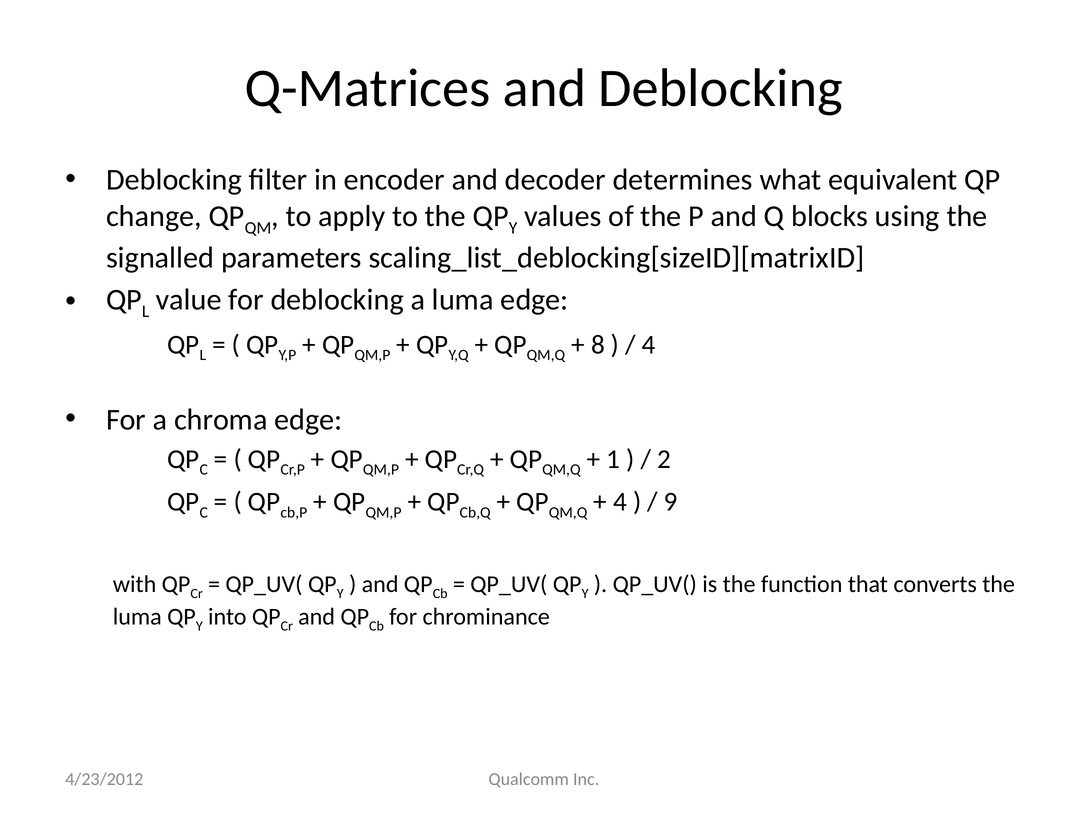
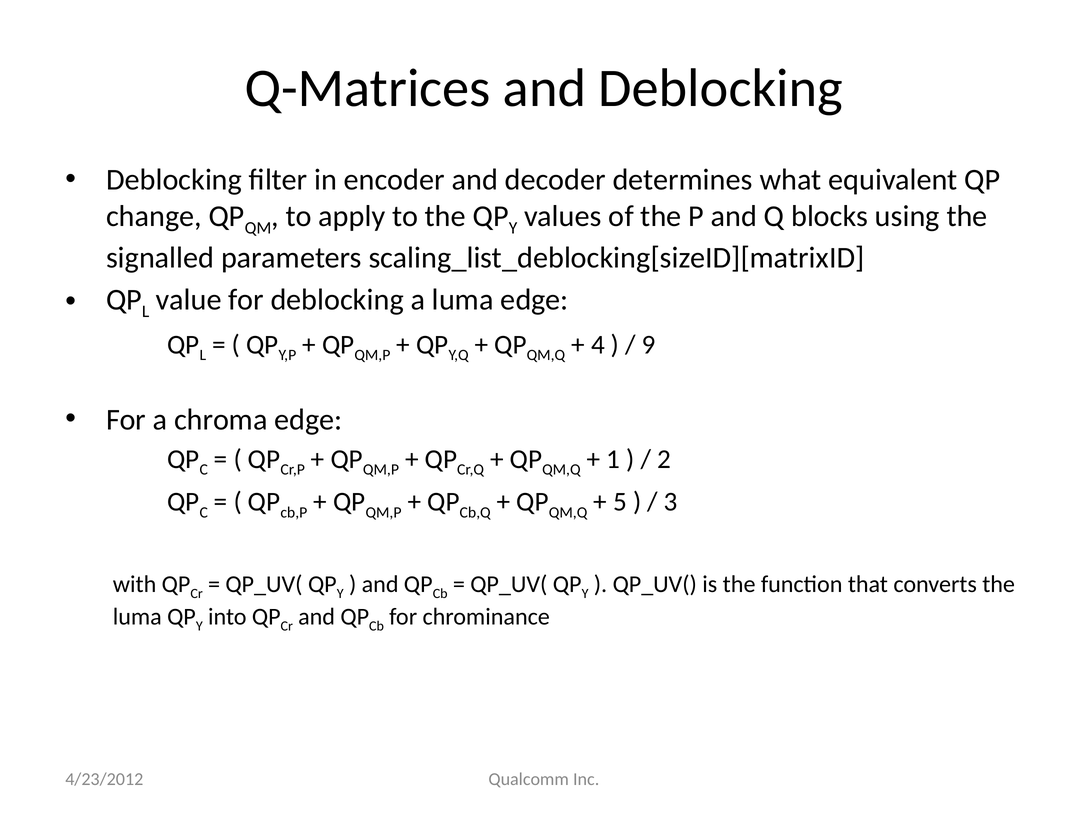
8: 8 -> 4 (598, 345)
4: 4 -> 9 (649, 345)
4: 4 -> 5 (620, 502)
9: 9 -> 3 (671, 502)
